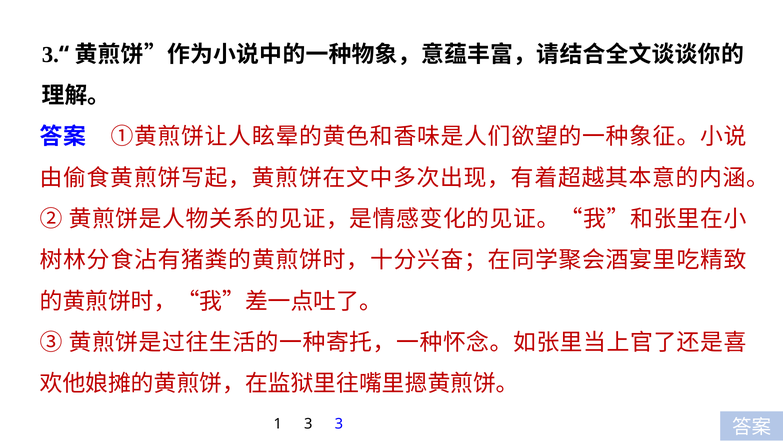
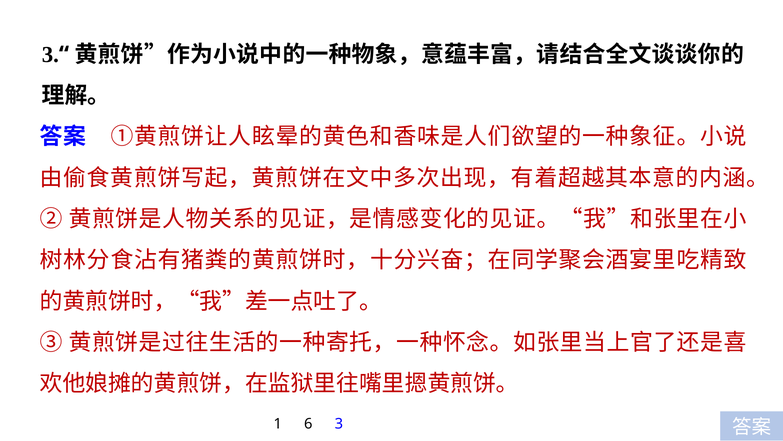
1 3: 3 -> 6 (308, 423)
